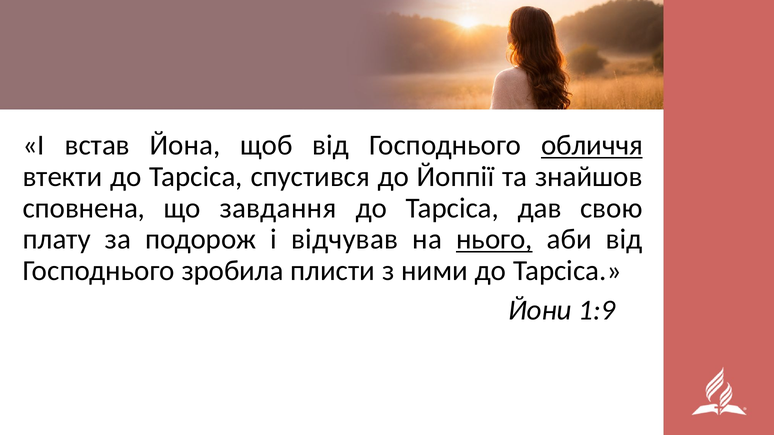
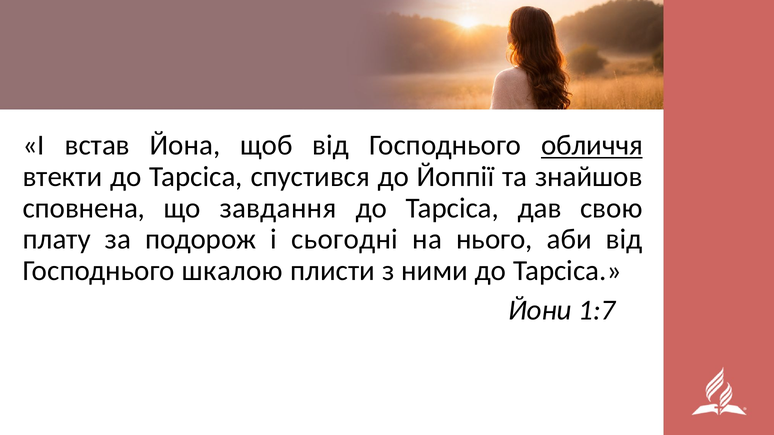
відчував: відчував -> сьогодні (345, 240)
нього underline: present -> none (494, 240)
зробила: зробила -> шкалою (232, 271)
1:9: 1:9 -> 1:7 (597, 310)
